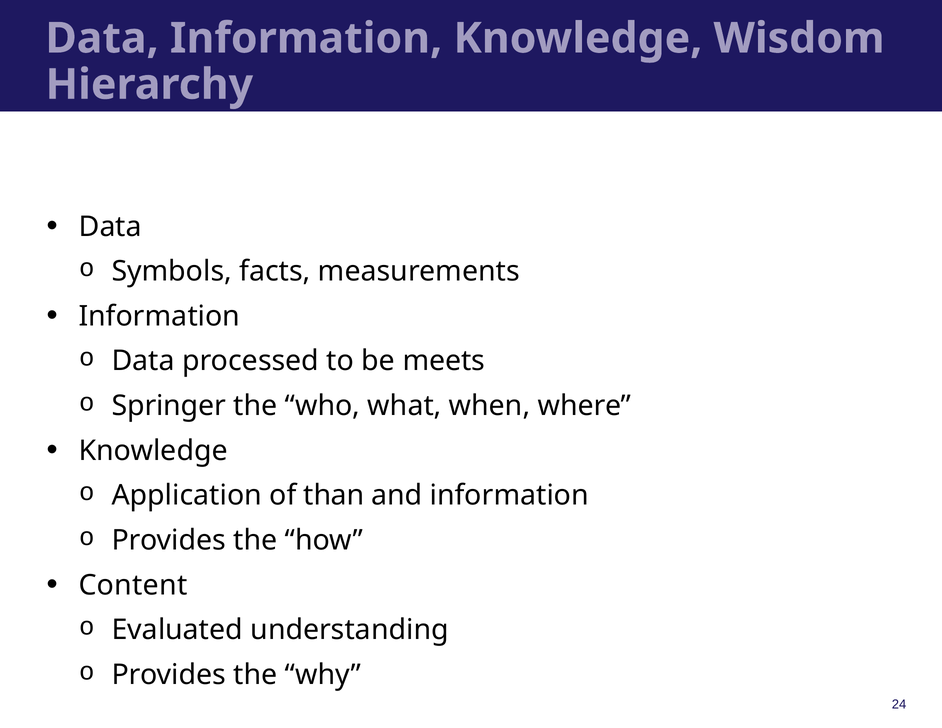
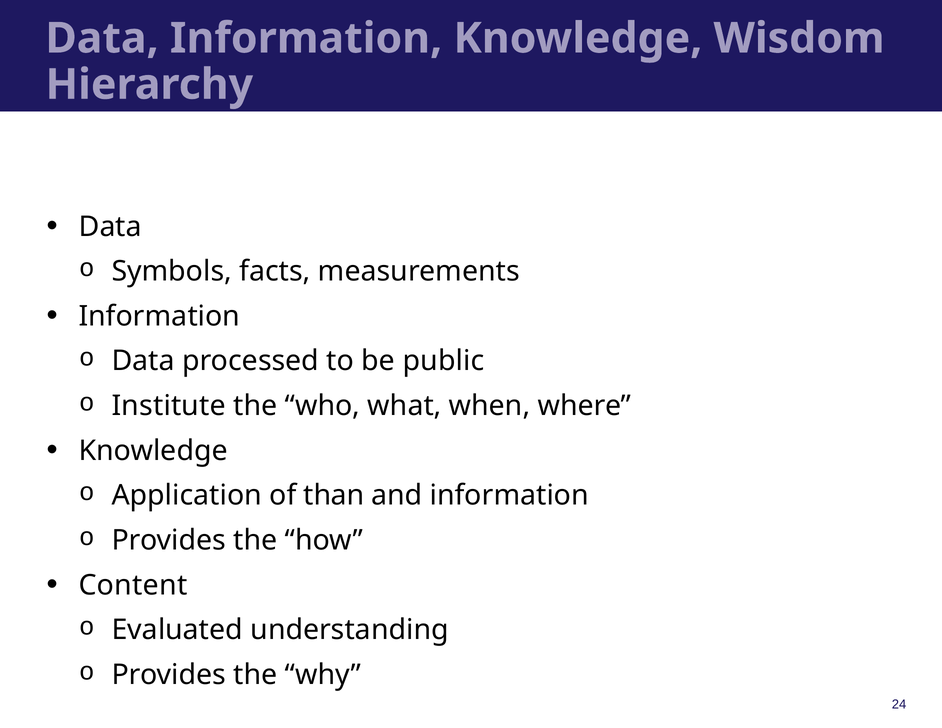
meets: meets -> public (444, 361)
Springer: Springer -> Institute (169, 406)
